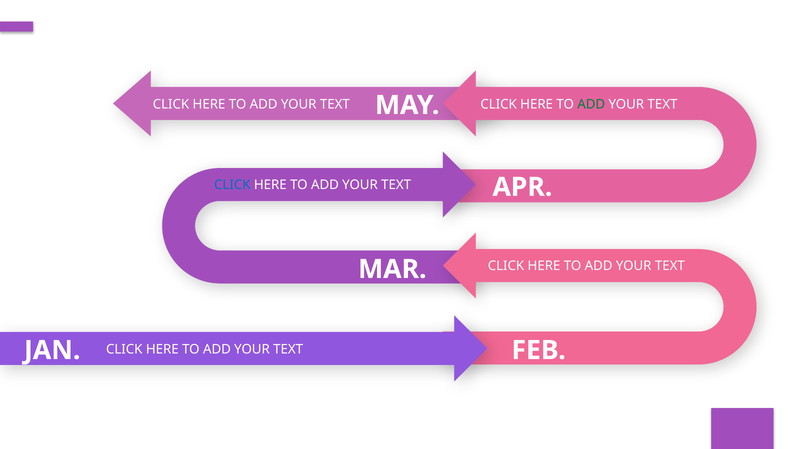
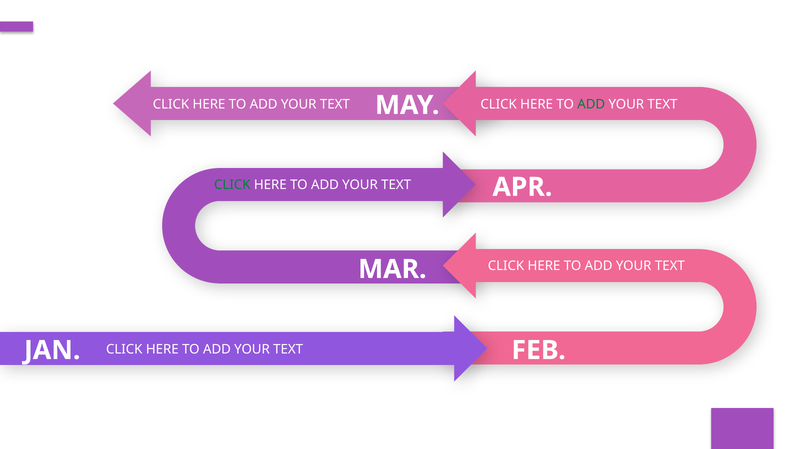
CLICK colour: blue -> green (232, 185)
